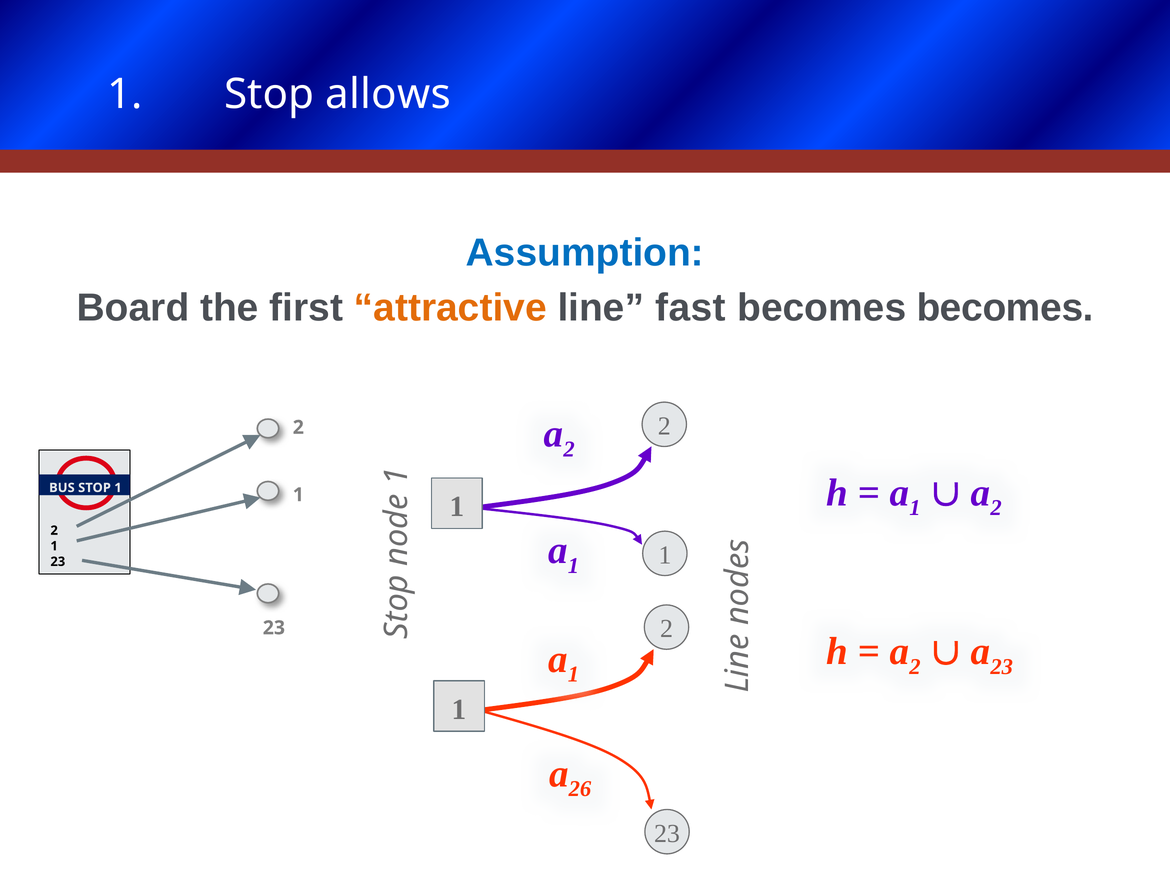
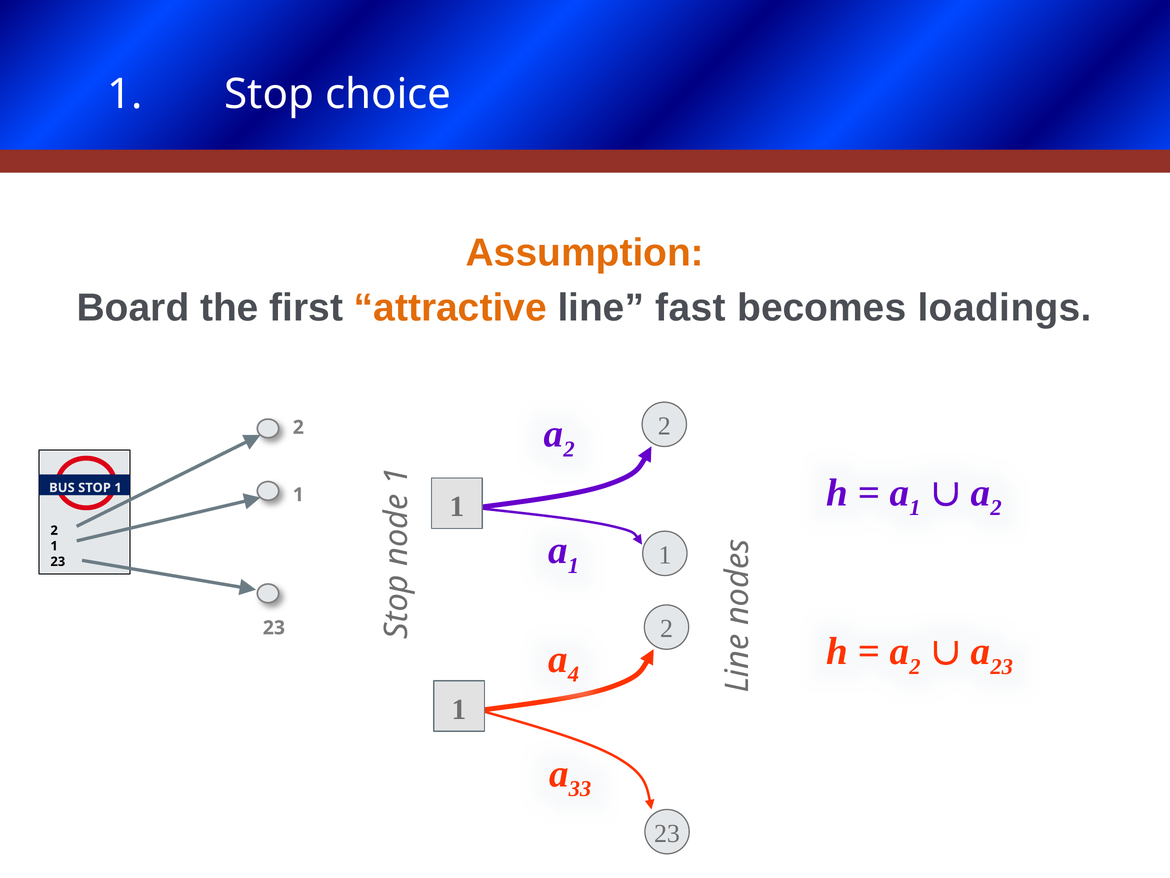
allows: allows -> choice (388, 94)
Assumption colour: blue -> orange (585, 253)
becomes becomes: becomes -> loadings (1005, 308)
1: 1 -> 4 (573, 674)
26: 26 -> 33 (580, 788)
